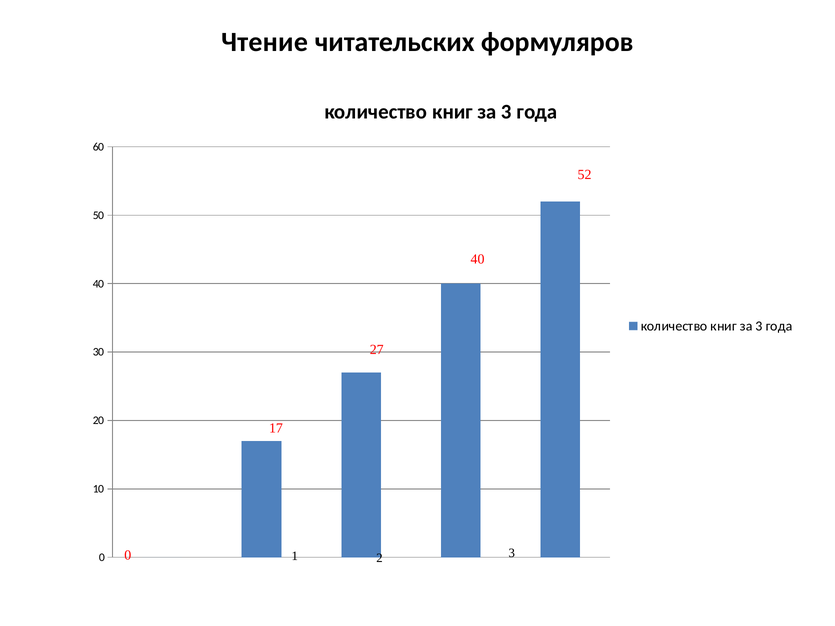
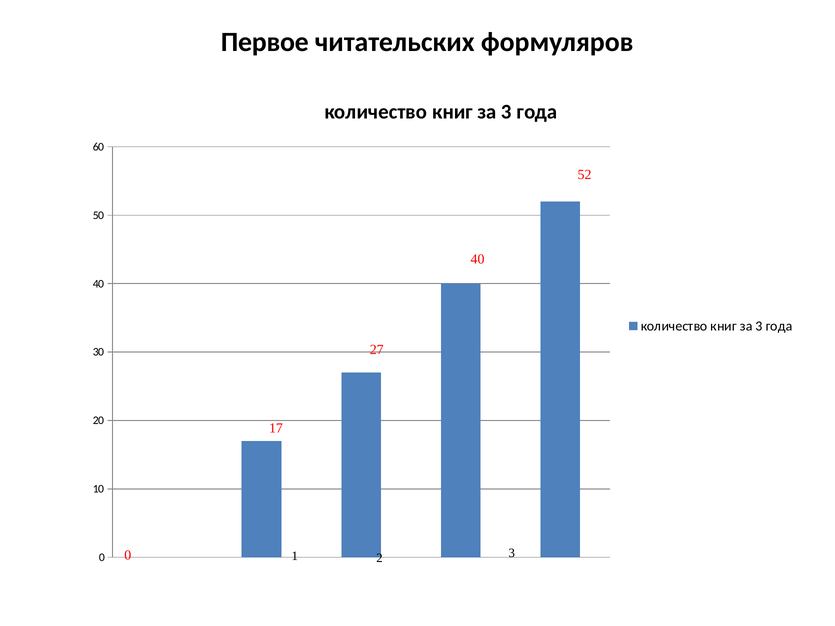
Чтение: Чтение -> Первое (265, 42)
